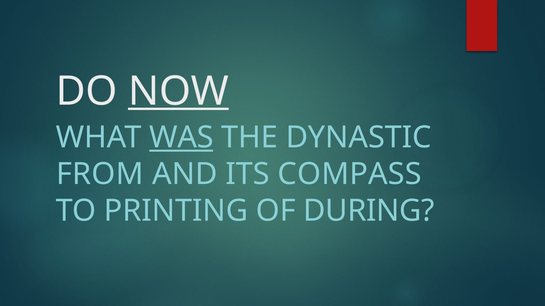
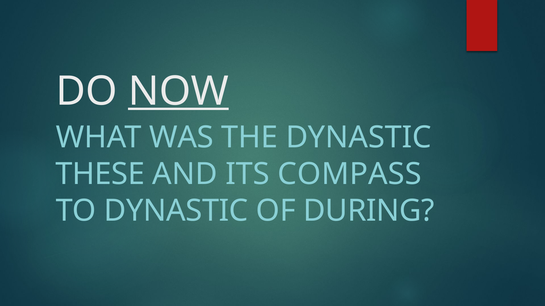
WAS underline: present -> none (181, 138)
FROM: FROM -> THESE (100, 174)
TO PRINTING: PRINTING -> DYNASTIC (176, 211)
